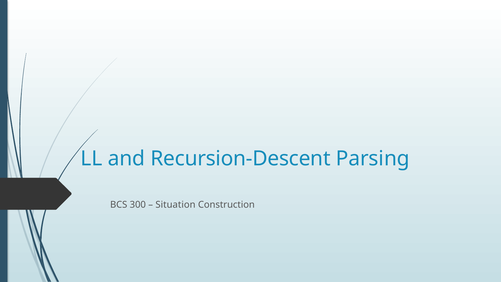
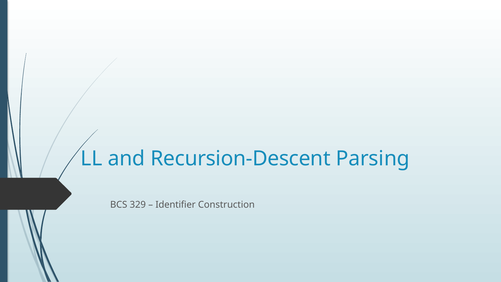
300: 300 -> 329 (138, 204)
Situation: Situation -> Identifier (176, 204)
